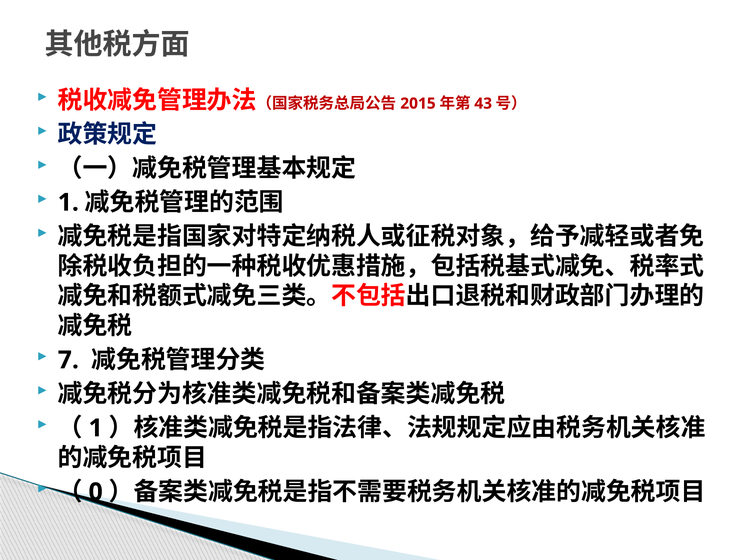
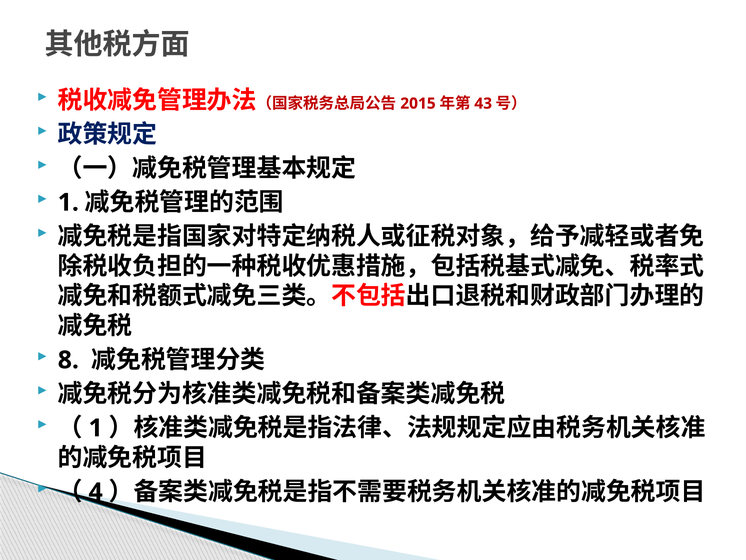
7: 7 -> 8 (68, 360)
0: 0 -> 4 (96, 492)
